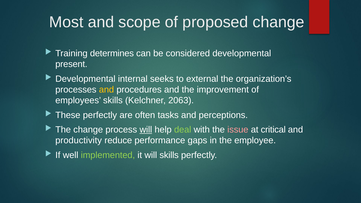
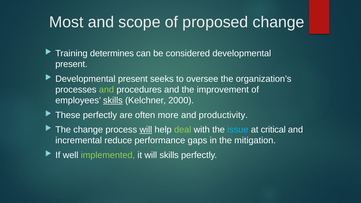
internal: internal -> present (133, 79)
external: external -> oversee (202, 79)
and colour: yellow -> light green (106, 90)
skills underline: none -> present (113, 100)
2063: 2063 -> 2000 (181, 100)
tasks: tasks -> more (168, 115)
perceptions: perceptions -> productivity (223, 115)
issue colour: pink -> light blue (238, 130)
productivity: productivity -> incremental (79, 140)
employee: employee -> mitigation (255, 140)
